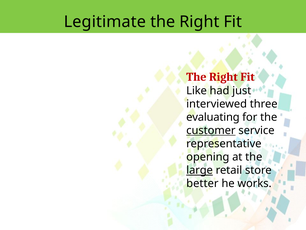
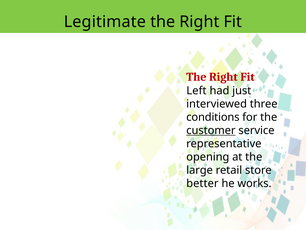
Like: Like -> Left (196, 90)
evaluating: evaluating -> conditions (213, 117)
large underline: present -> none (200, 170)
